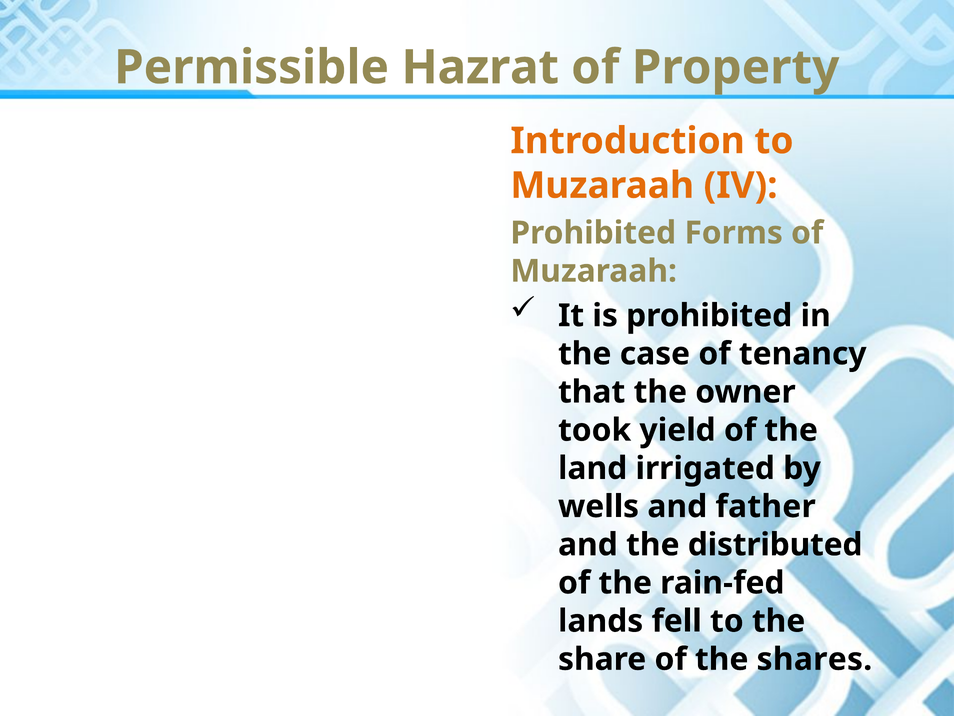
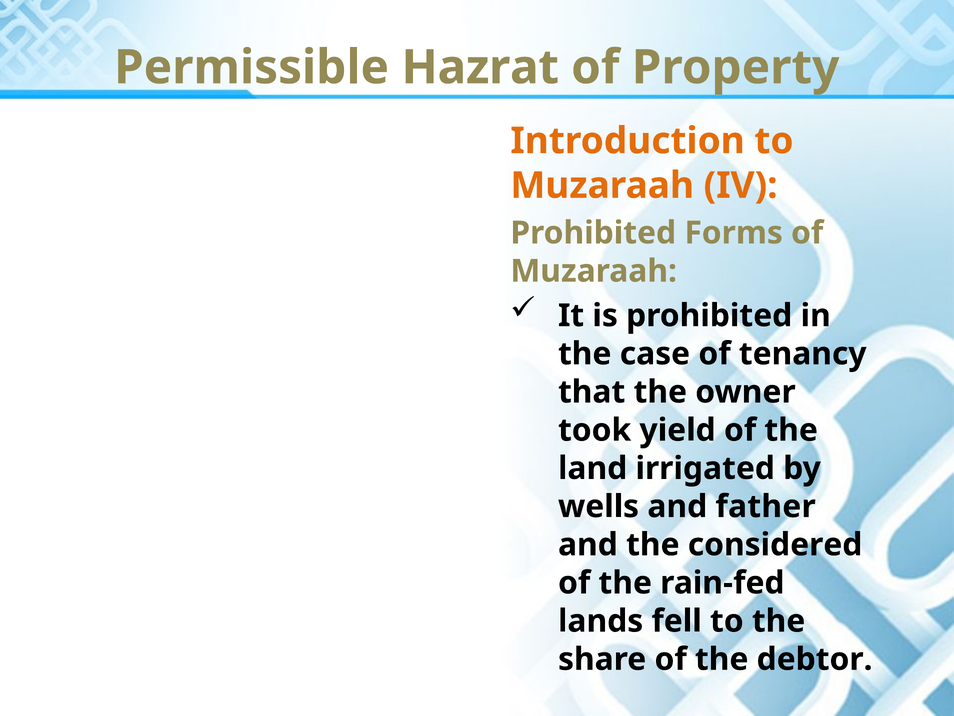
distributed: distributed -> considered (775, 544)
shares: shares -> debtor (815, 659)
